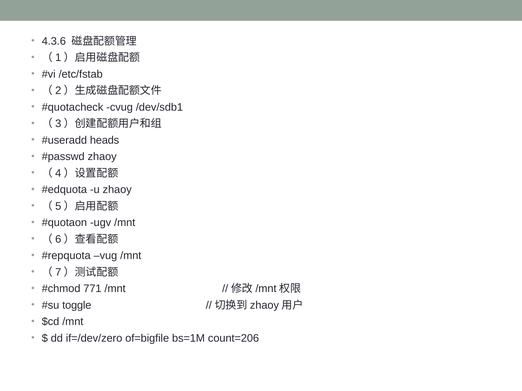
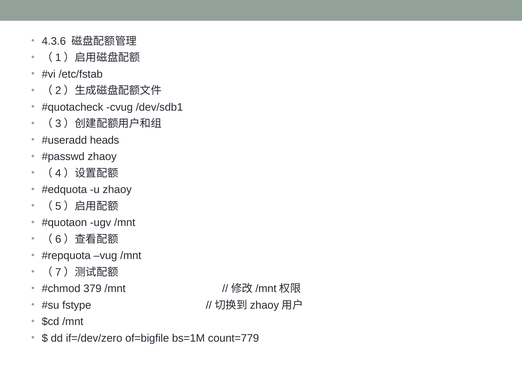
771: 771 -> 379 (92, 289)
toggle: toggle -> fstype (77, 306)
count=206: count=206 -> count=779 (234, 339)
